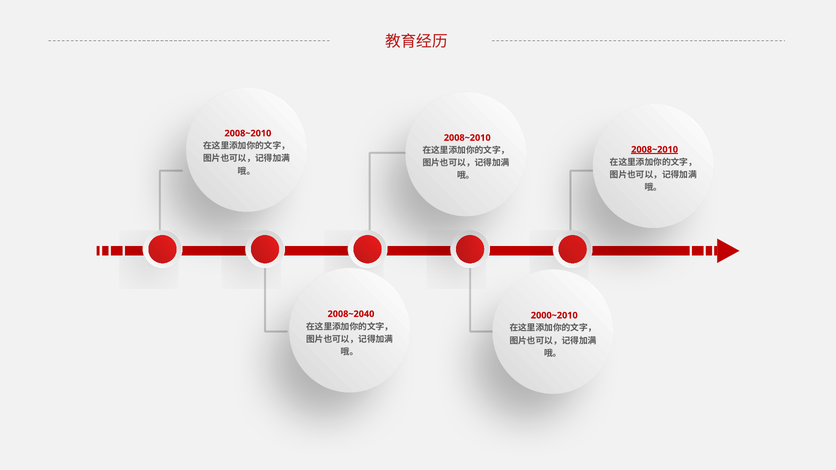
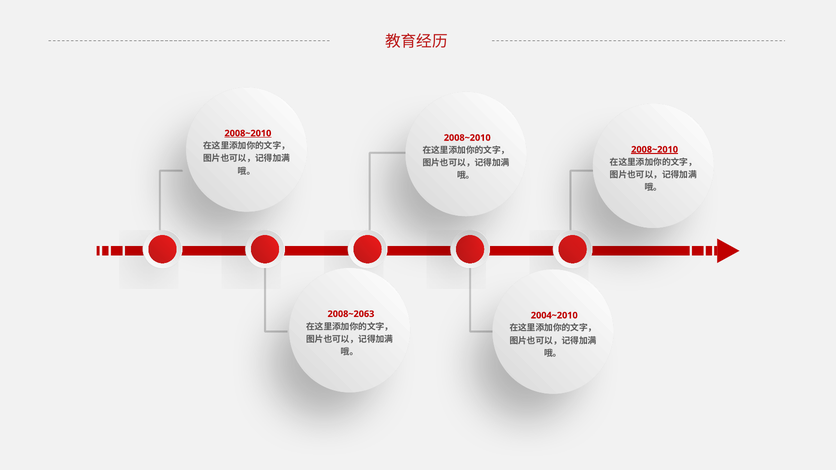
2008~2010 underline: none -> present (248, 133)
2008~2040: 2008~2040 -> 2008~2063 (351, 314)
2000~2010: 2000~2010 -> 2004~2010 (554, 316)
